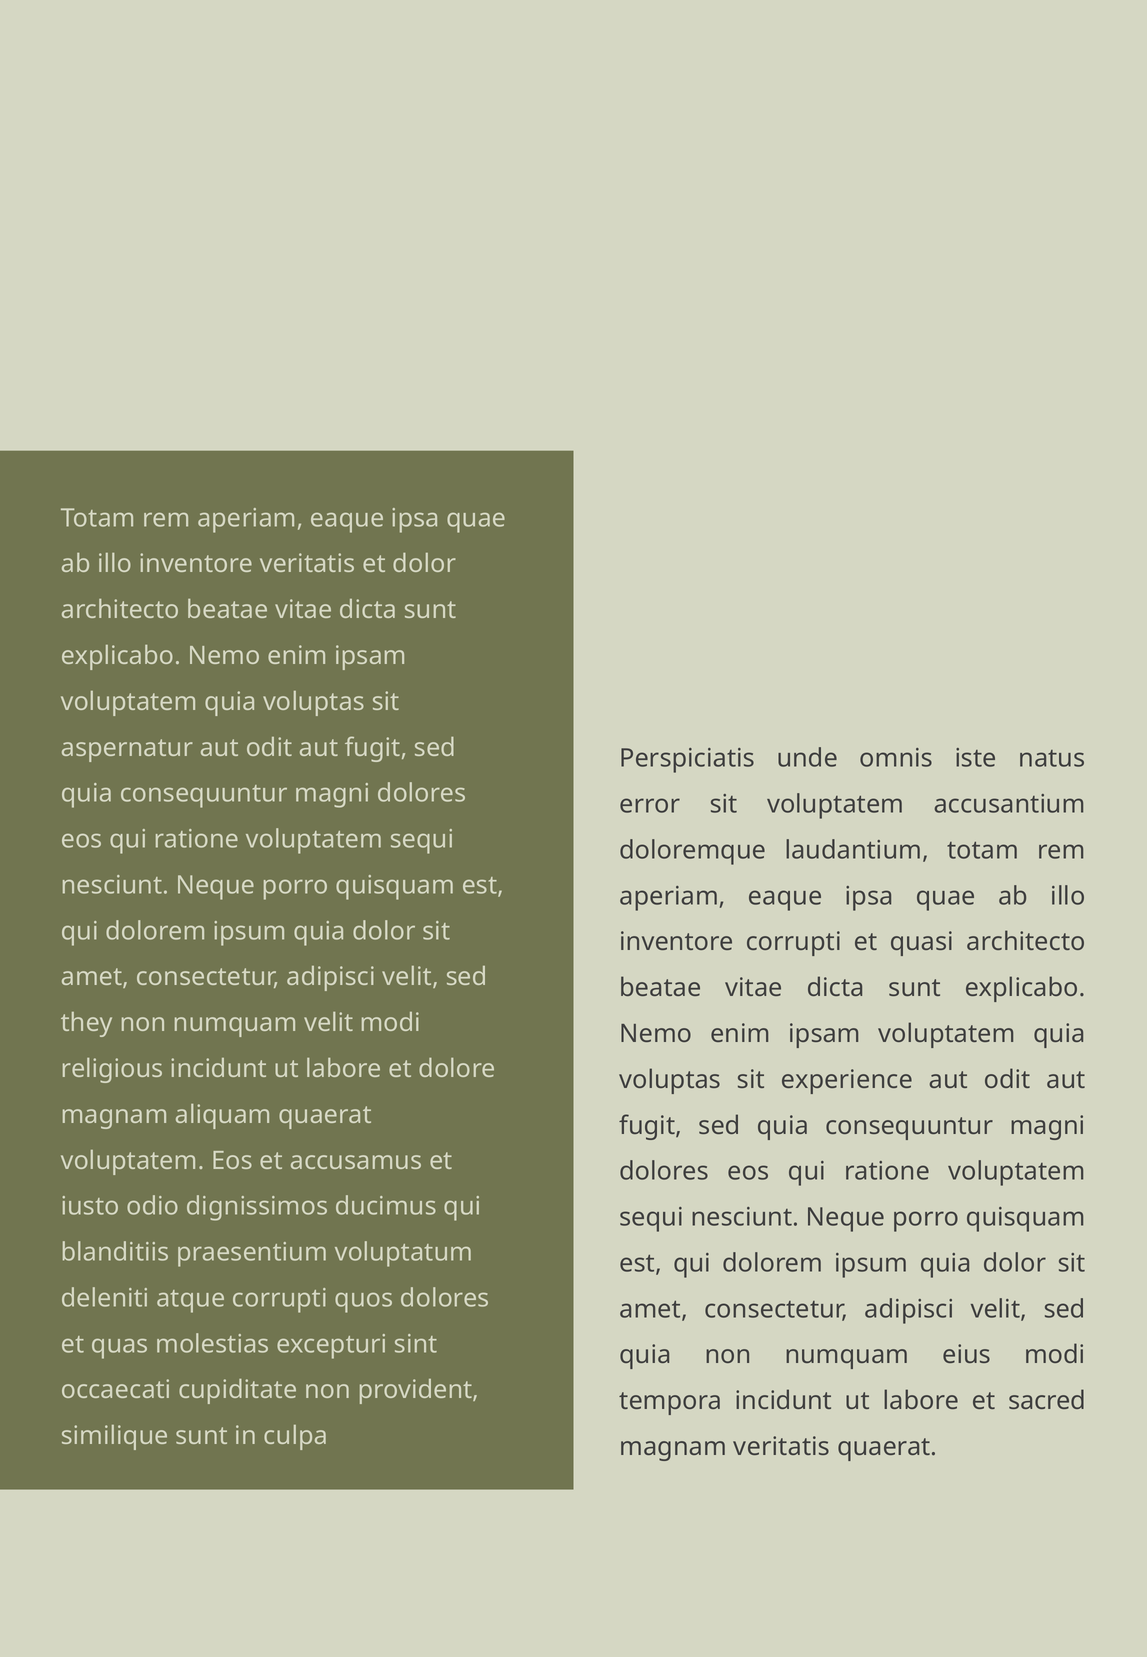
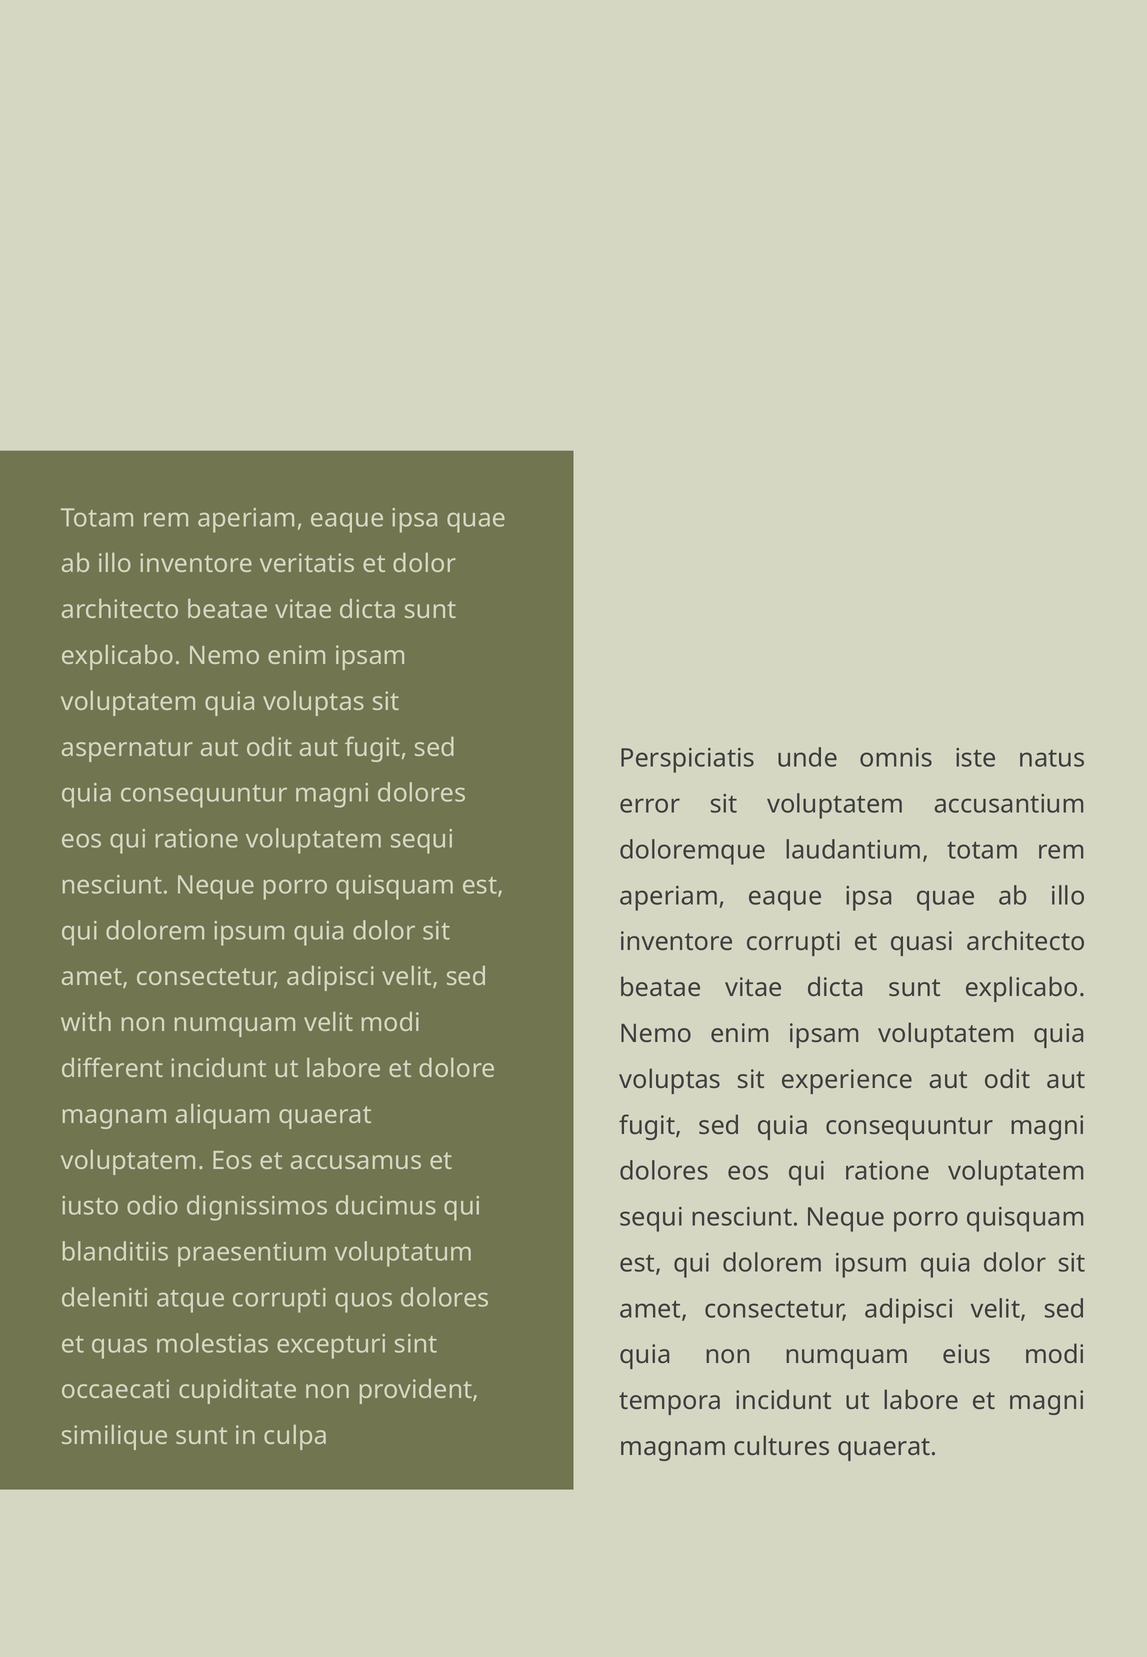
they: they -> with (87, 1023)
religious: religious -> different (112, 1069)
et sacred: sacred -> magni (1047, 1401)
magnam veritatis: veritatis -> cultures (782, 1447)
